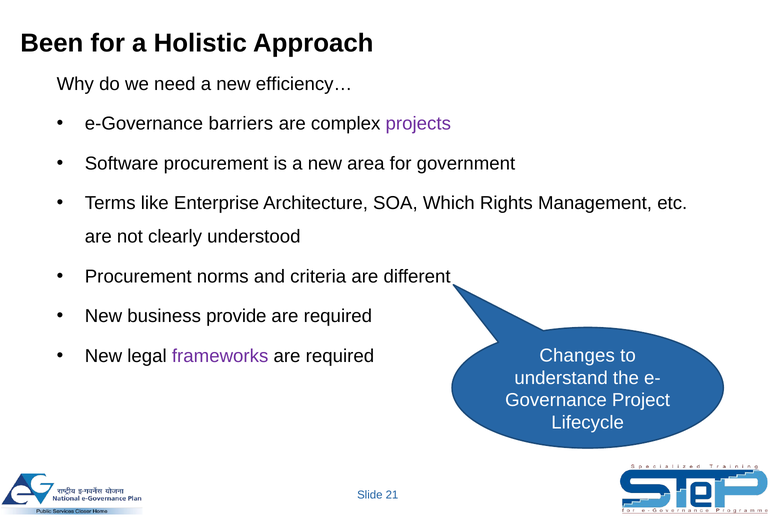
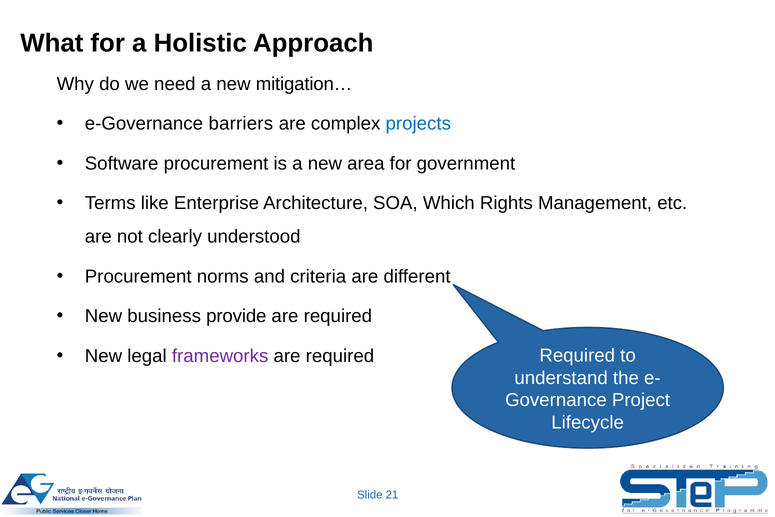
Been: Been -> What (52, 43)
efficiency…: efficiency… -> mitigation… (304, 84)
projects colour: purple -> blue (418, 124)
Changes: Changes -> Required (577, 355)
